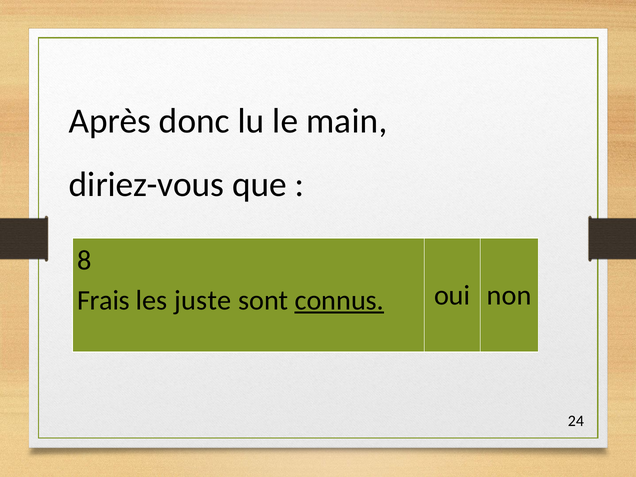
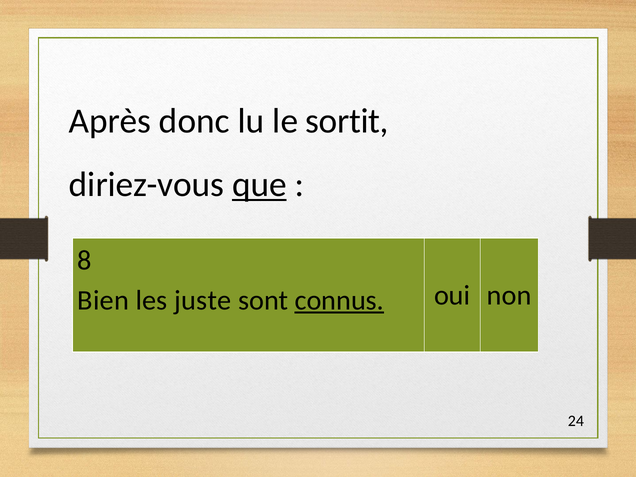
main: main -> sortit (347, 121)
que underline: none -> present (259, 185)
Frais: Frais -> Bien (103, 300)
